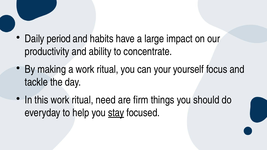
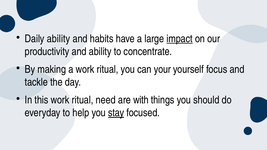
Daily period: period -> ability (58, 39)
impact underline: none -> present (180, 39)
firm: firm -> with (141, 100)
